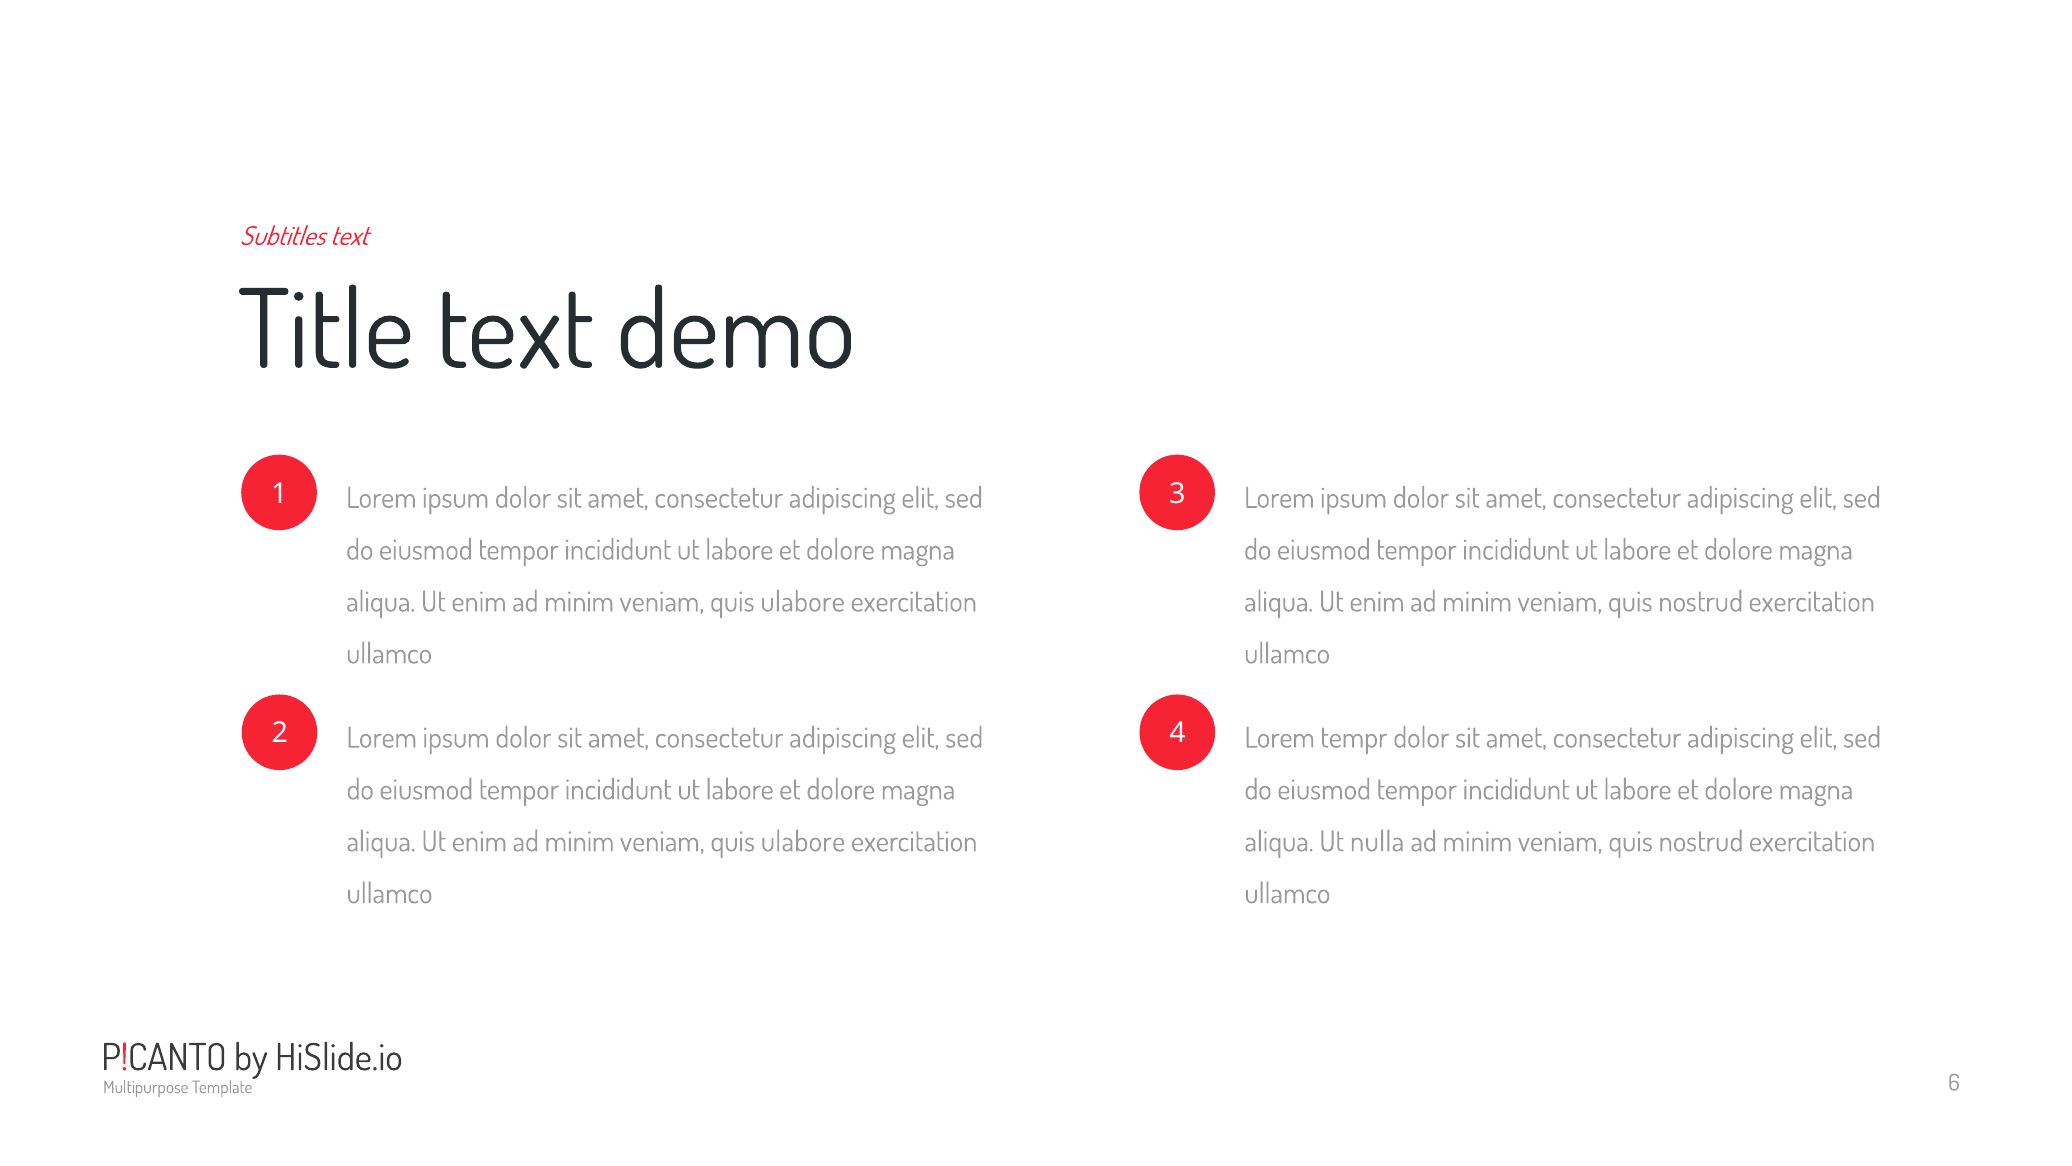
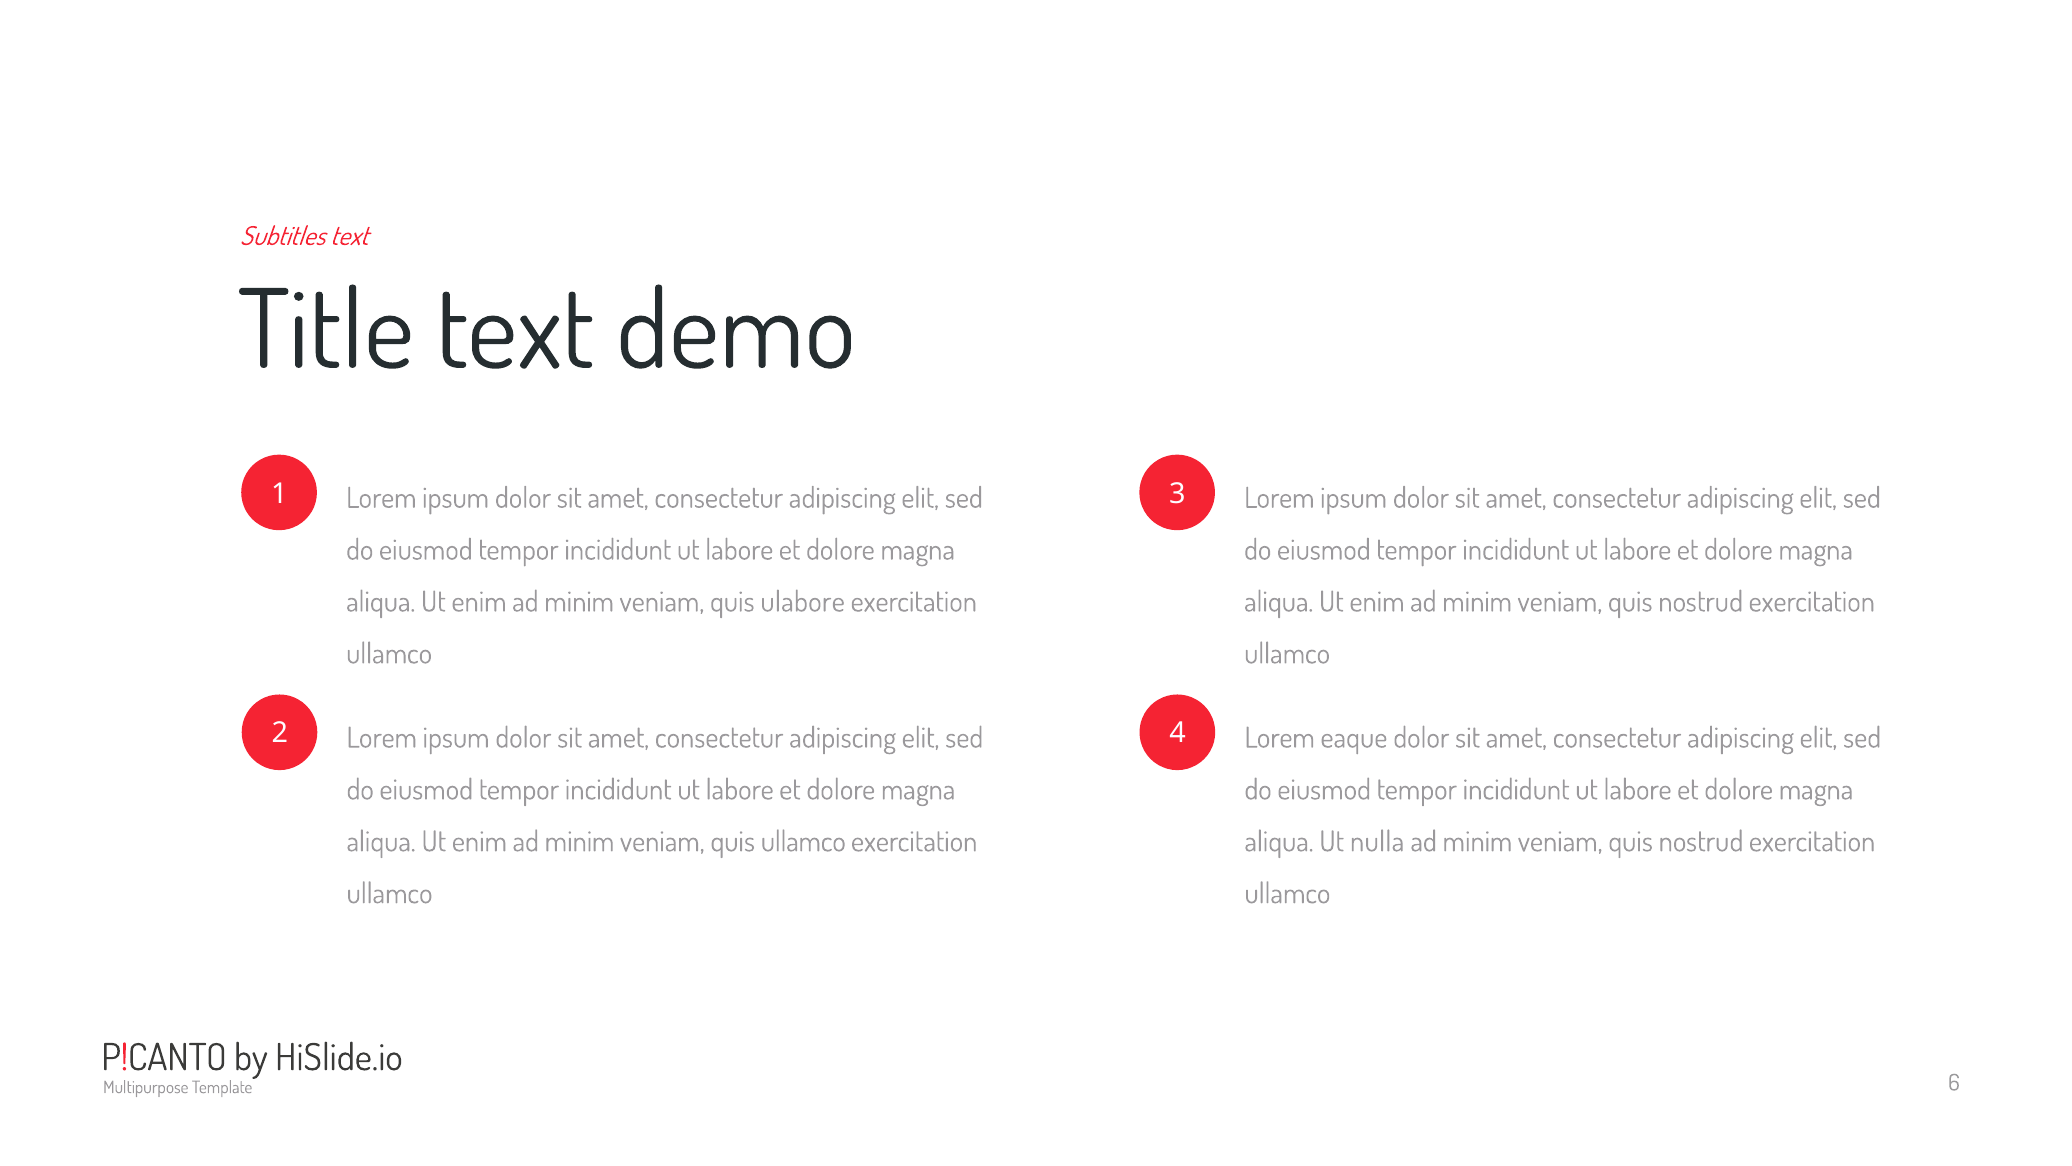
tempr: tempr -> eaque (1354, 738)
ulabore: ulabore -> ullamco (803, 842)
